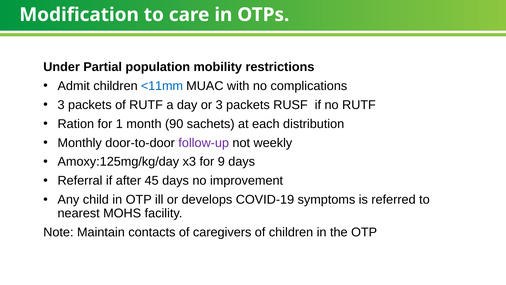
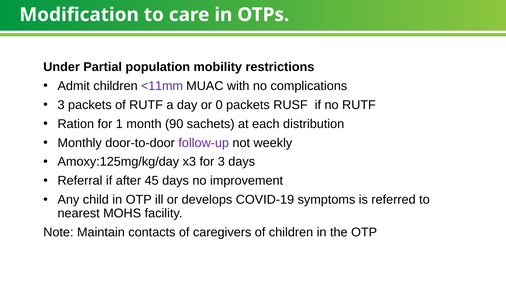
<11mm colour: blue -> purple (162, 86)
or 3: 3 -> 0 (219, 105)
for 9: 9 -> 3 (221, 162)
